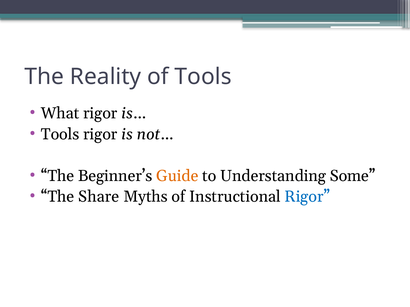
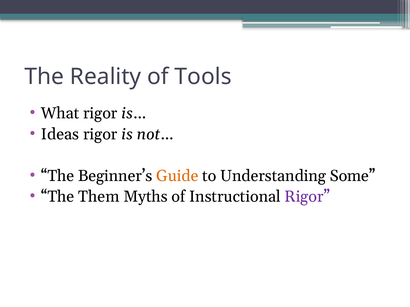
Tools: Tools -> Ideas (60, 134)
Share: Share -> Them (99, 197)
Rigor colour: blue -> purple (307, 197)
